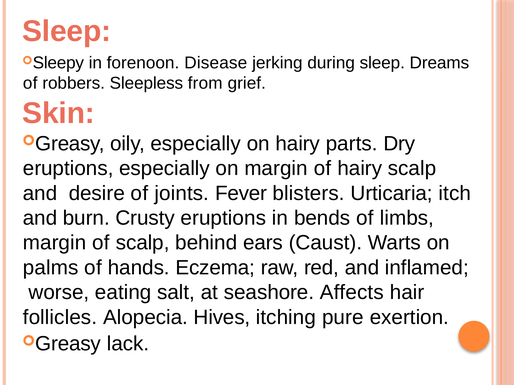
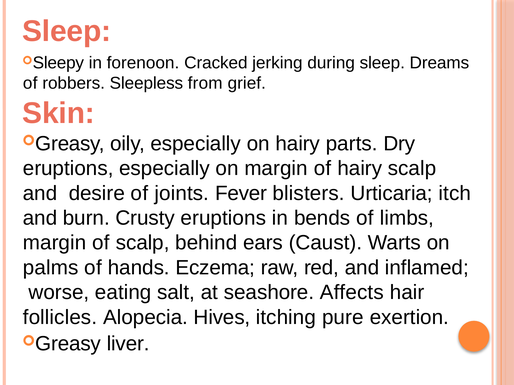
Disease: Disease -> Cracked (216, 63)
lack: lack -> liver (128, 344)
